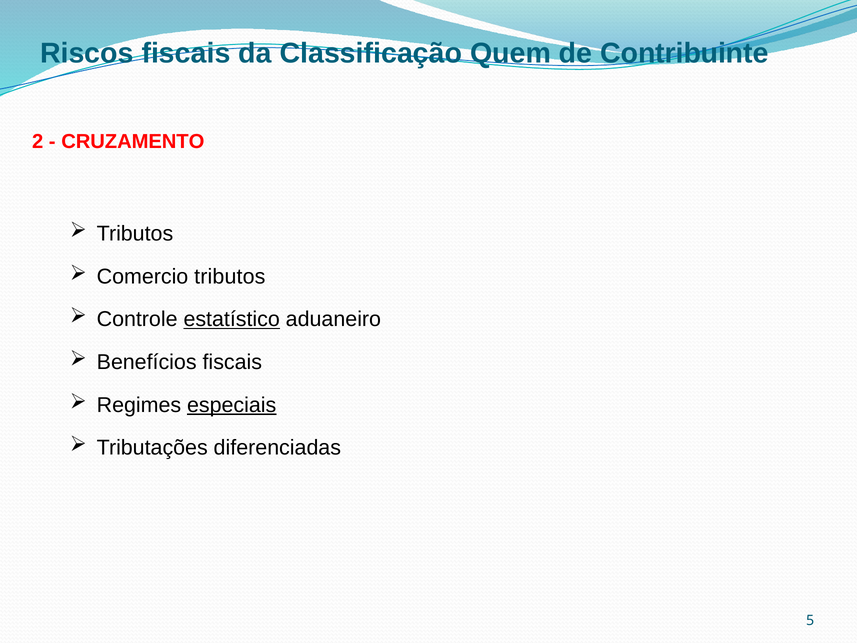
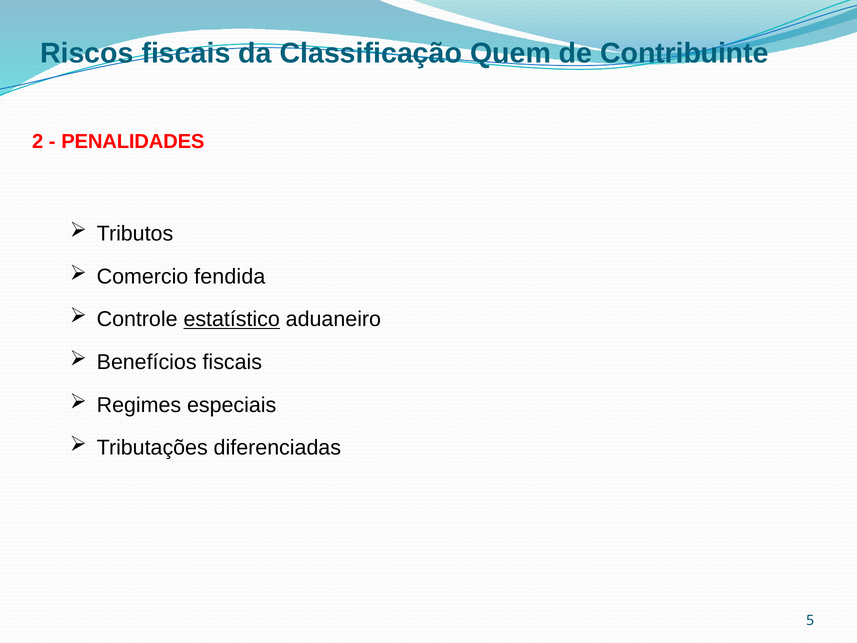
CRUZAMENTO: CRUZAMENTO -> PENALIDADES (133, 142)
Comercio tributos: tributos -> fendida (230, 276)
especiais underline: present -> none (232, 405)
